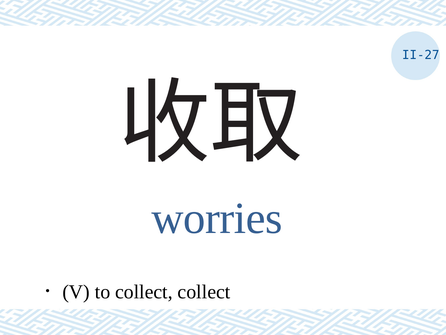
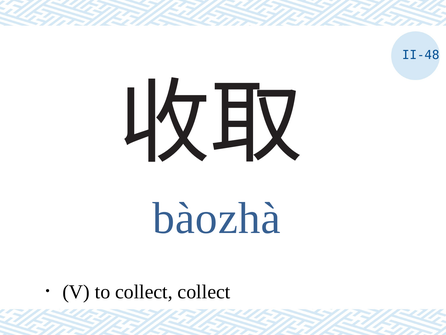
II-27: II-27 -> II-48 (421, 55)
worries: worries -> bàozhà (217, 218)
